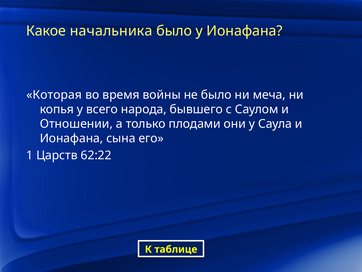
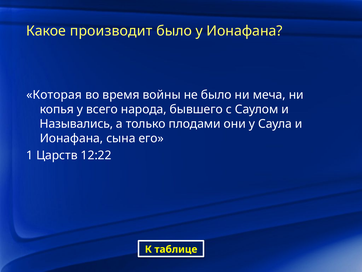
начальника: начальника -> производит (111, 31)
Отношении: Отношении -> Назывались (76, 124)
62:22: 62:22 -> 12:22 (96, 155)
